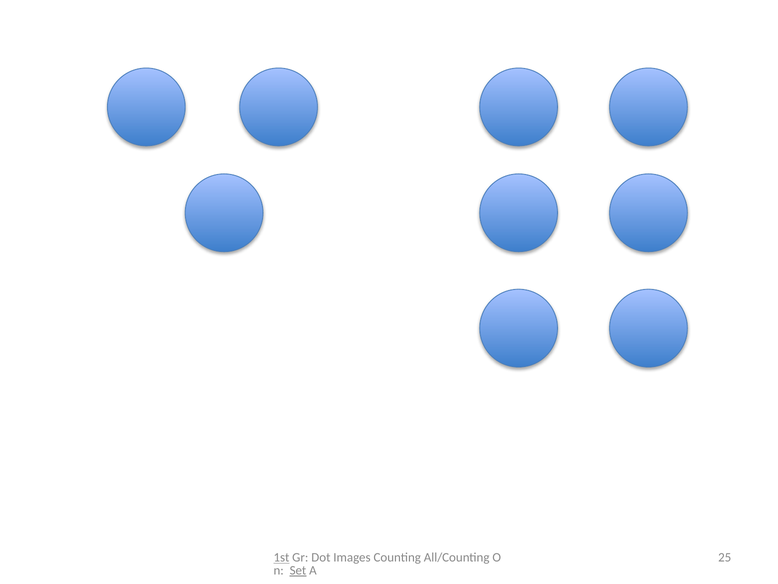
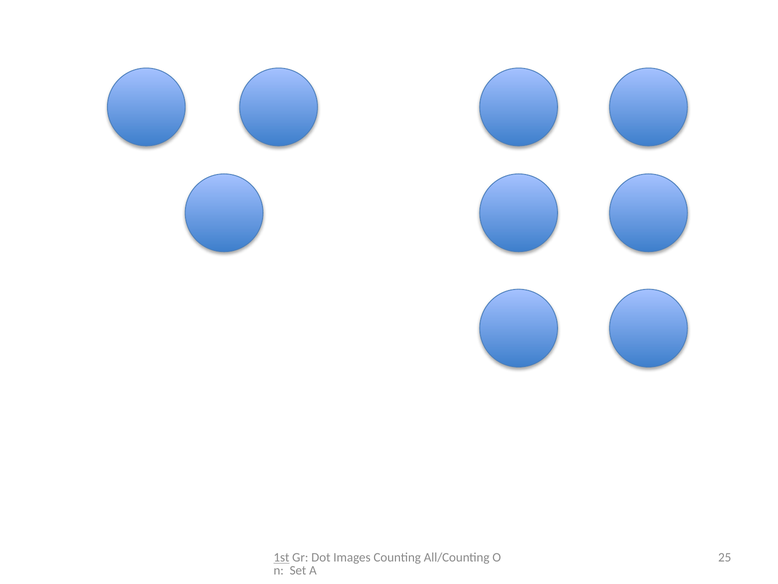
Set underline: present -> none (298, 570)
